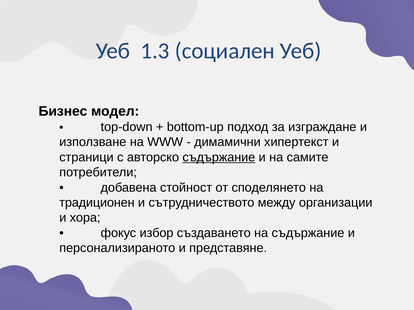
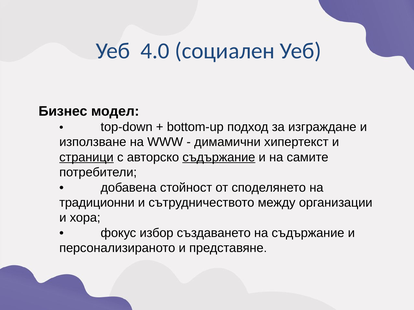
1.3: 1.3 -> 4.0 (155, 51)
страници underline: none -> present (86, 157)
традиционен: традиционен -> традиционни (97, 203)
